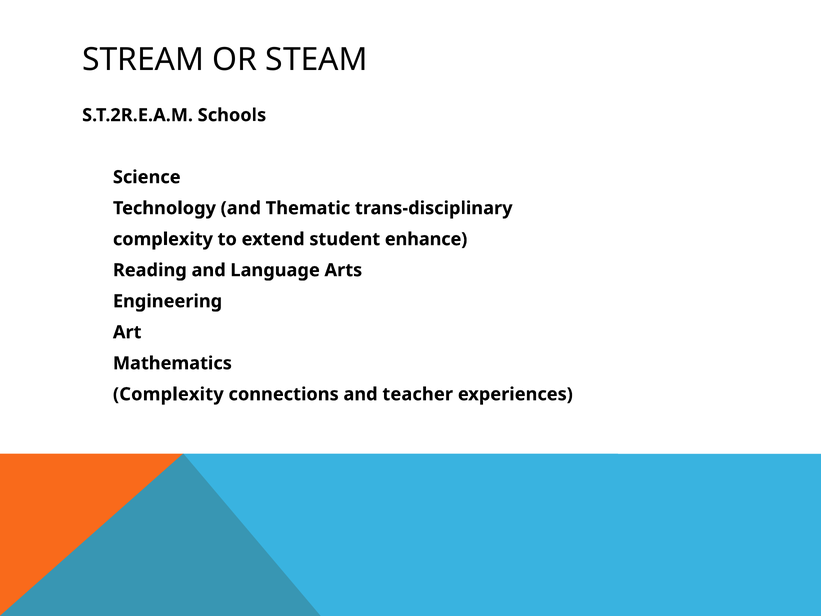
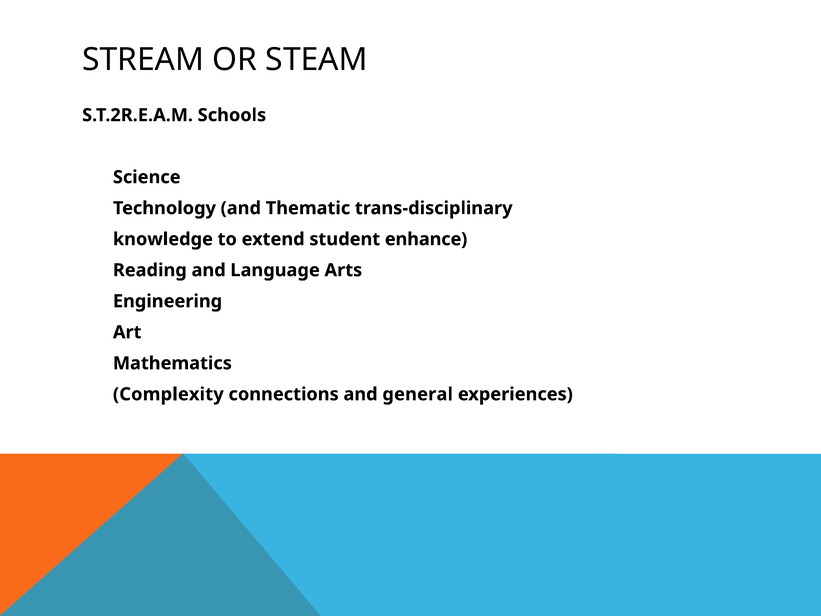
complexity: complexity -> knowledge (163, 239)
teacher: teacher -> general (418, 394)
